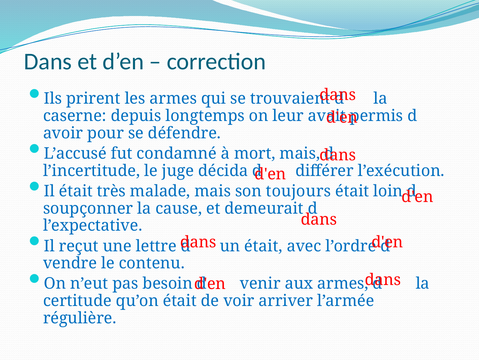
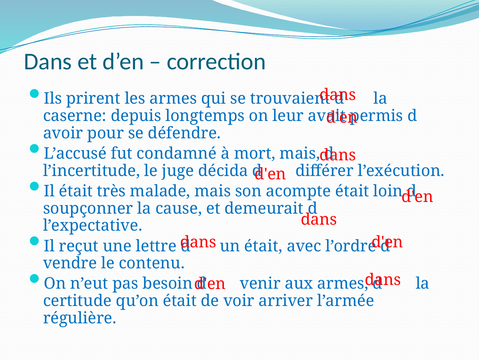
toujours: toujours -> acompte (298, 191)
